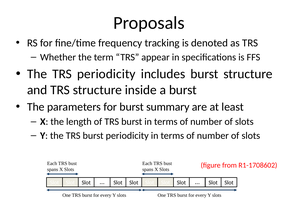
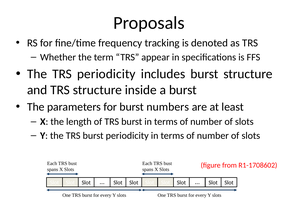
summary: summary -> numbers (168, 107)
